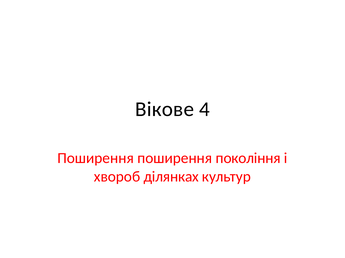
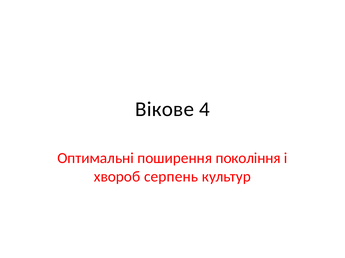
Поширення: Поширення -> Оптимальні (96, 159)
ділянках: ділянках -> серпень (171, 177)
